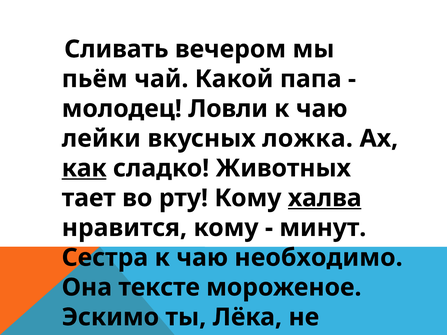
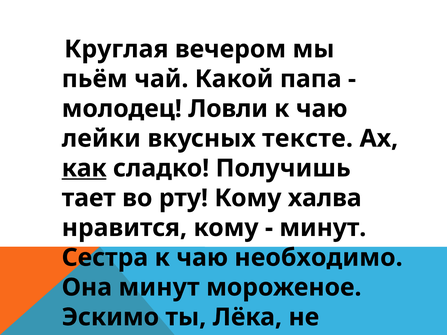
Сливать: Сливать -> Круглая (116, 49)
ложка: ложка -> тексте (308, 139)
сладко Животных: Животных -> Получишь (283, 168)
халва underline: present -> none (325, 198)
Она тексте: тексте -> минут (159, 288)
